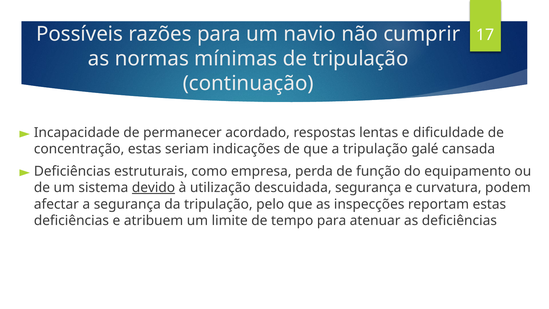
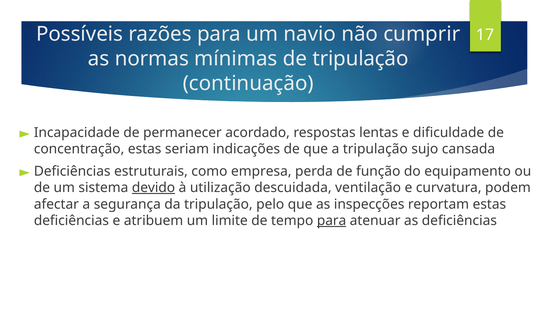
galé: galé -> sujo (425, 149)
descuidada segurança: segurança -> ventilação (368, 188)
para underline: none -> present (332, 220)
